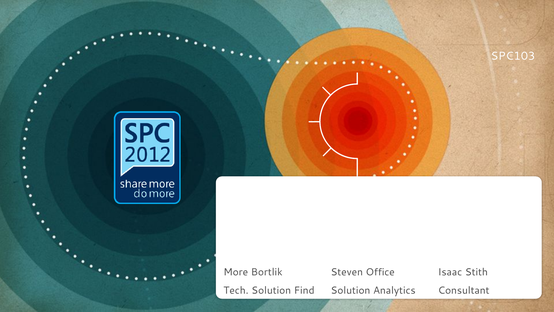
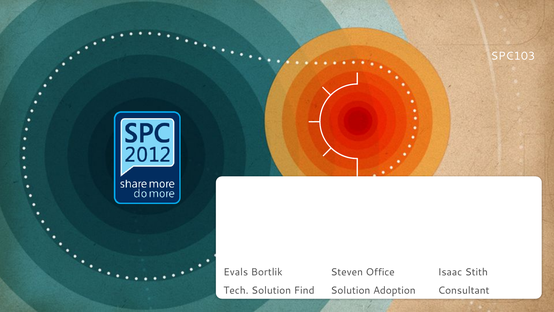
More: More -> Evals (236, 272)
Solution Analytics: Analytics -> Adoption (394, 290)
